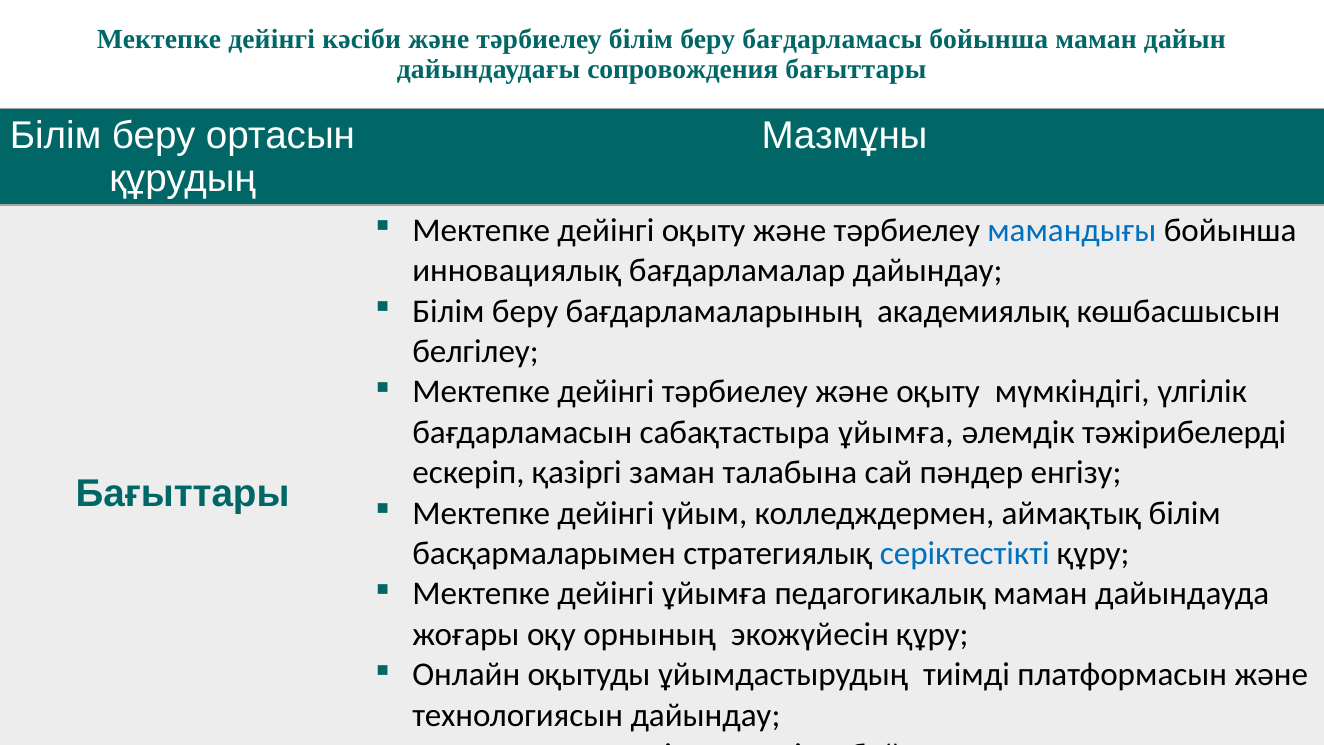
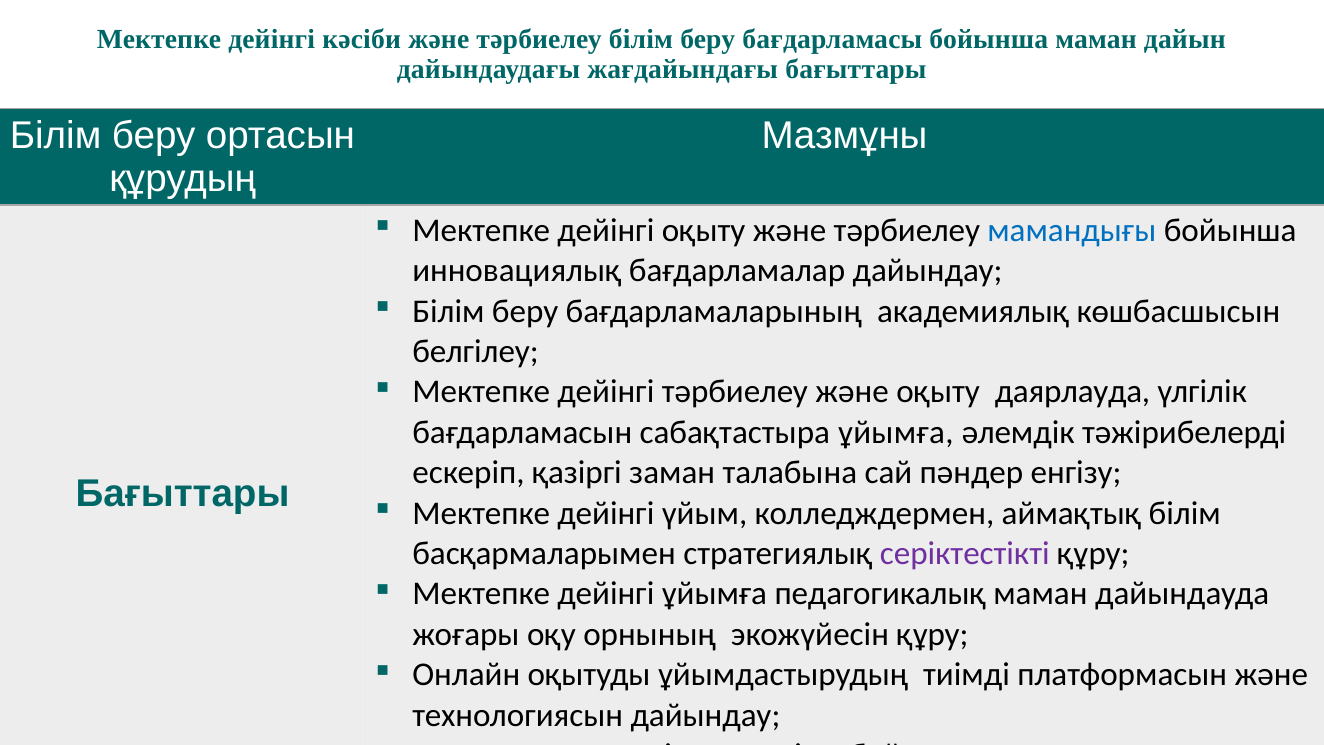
сопровождения: сопровождения -> жағдайындағы (683, 69)
мүмкіндігі: мүмкіндігі -> даярлауда (1072, 392)
серіктестікті colour: blue -> purple (965, 553)
